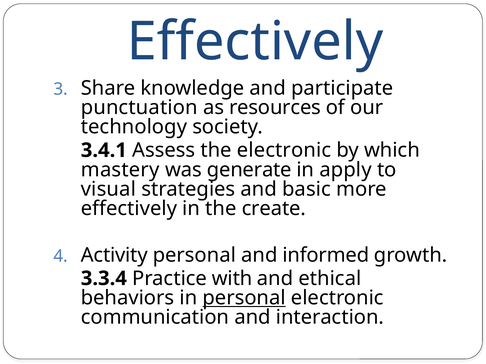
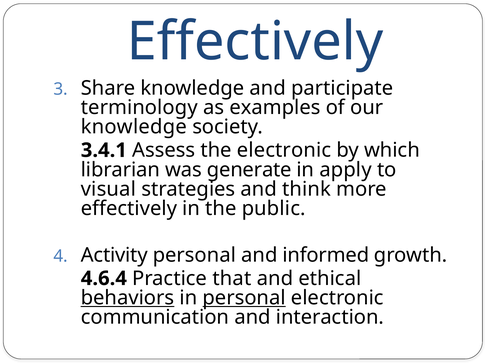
punctuation: punctuation -> terminology (139, 108)
resources: resources -> examples (275, 108)
technology: technology -> knowledge (134, 127)
mastery: mastery -> librarian (120, 170)
basic: basic -> think (306, 189)
create: create -> public (274, 209)
3.3.4: 3.3.4 -> 4.6.4 (104, 279)
with: with -> that (232, 279)
behaviors underline: none -> present (128, 298)
